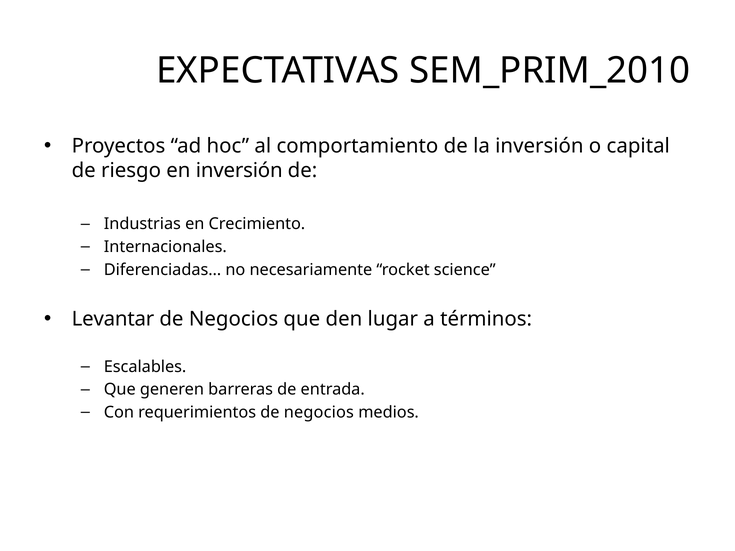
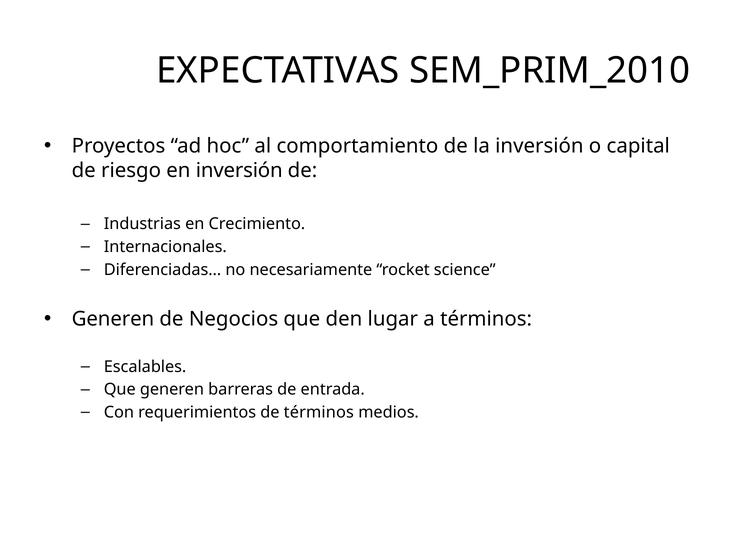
Levantar: Levantar -> Generen (113, 319)
requerimientos de negocios: negocios -> términos (319, 413)
